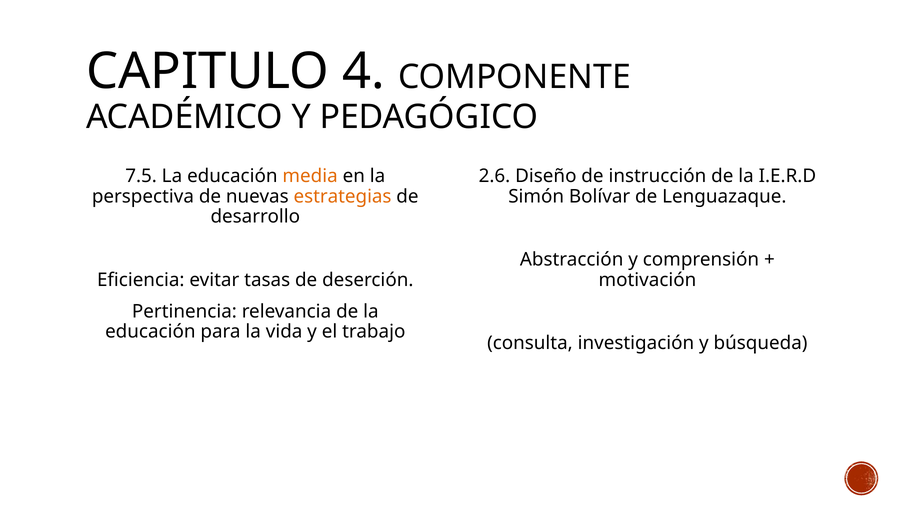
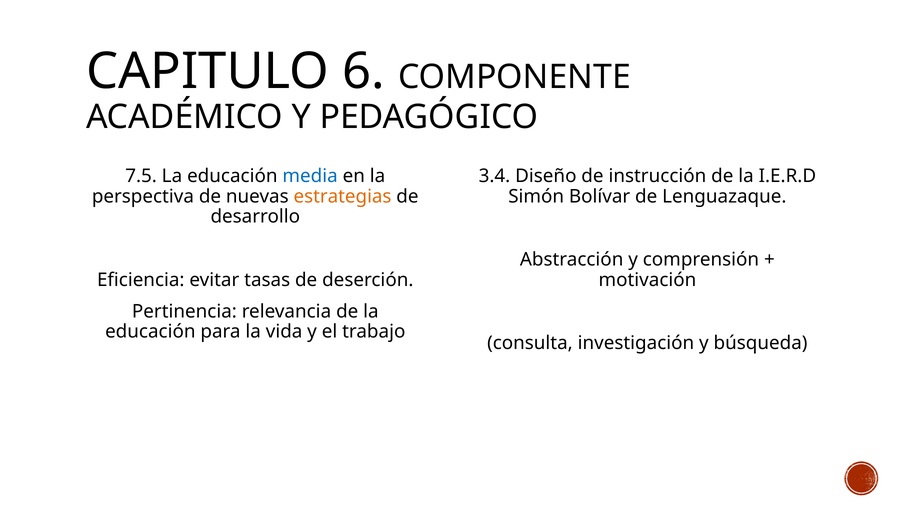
4: 4 -> 6 (364, 71)
media colour: orange -> blue (310, 176)
2.6: 2.6 -> 3.4 (494, 176)
